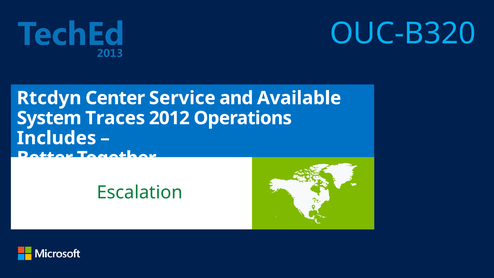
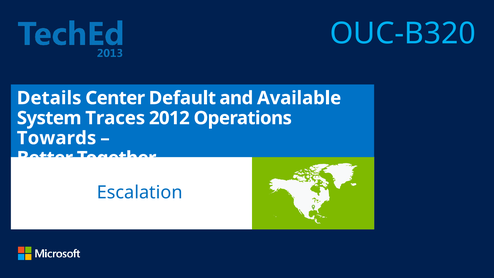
Rtcdyn: Rtcdyn -> Details (49, 98)
Service: Service -> Default (182, 98)
Includes: Includes -> Towards (57, 138)
Escalation colour: green -> blue (140, 192)
